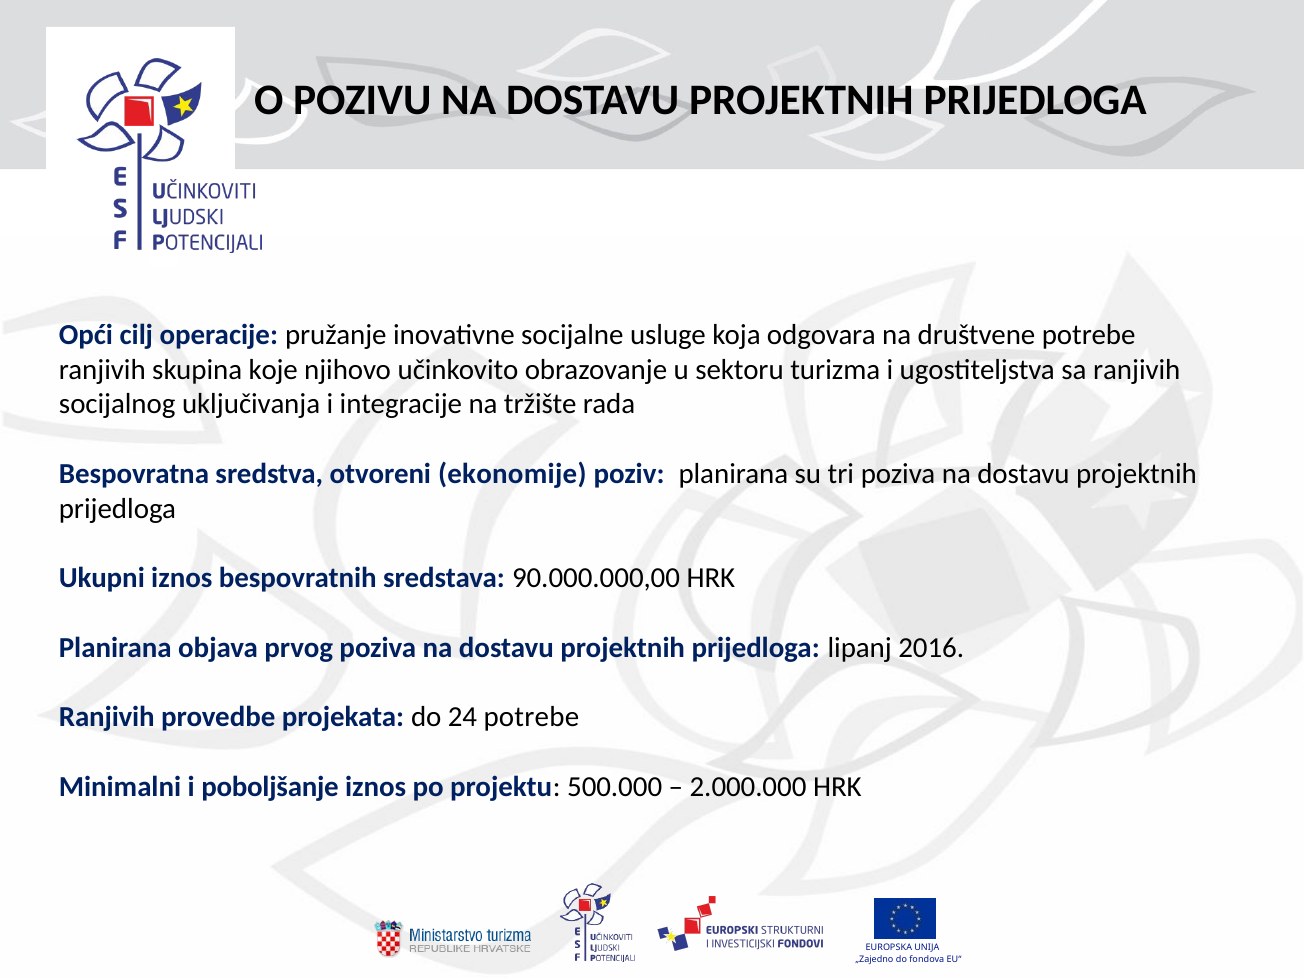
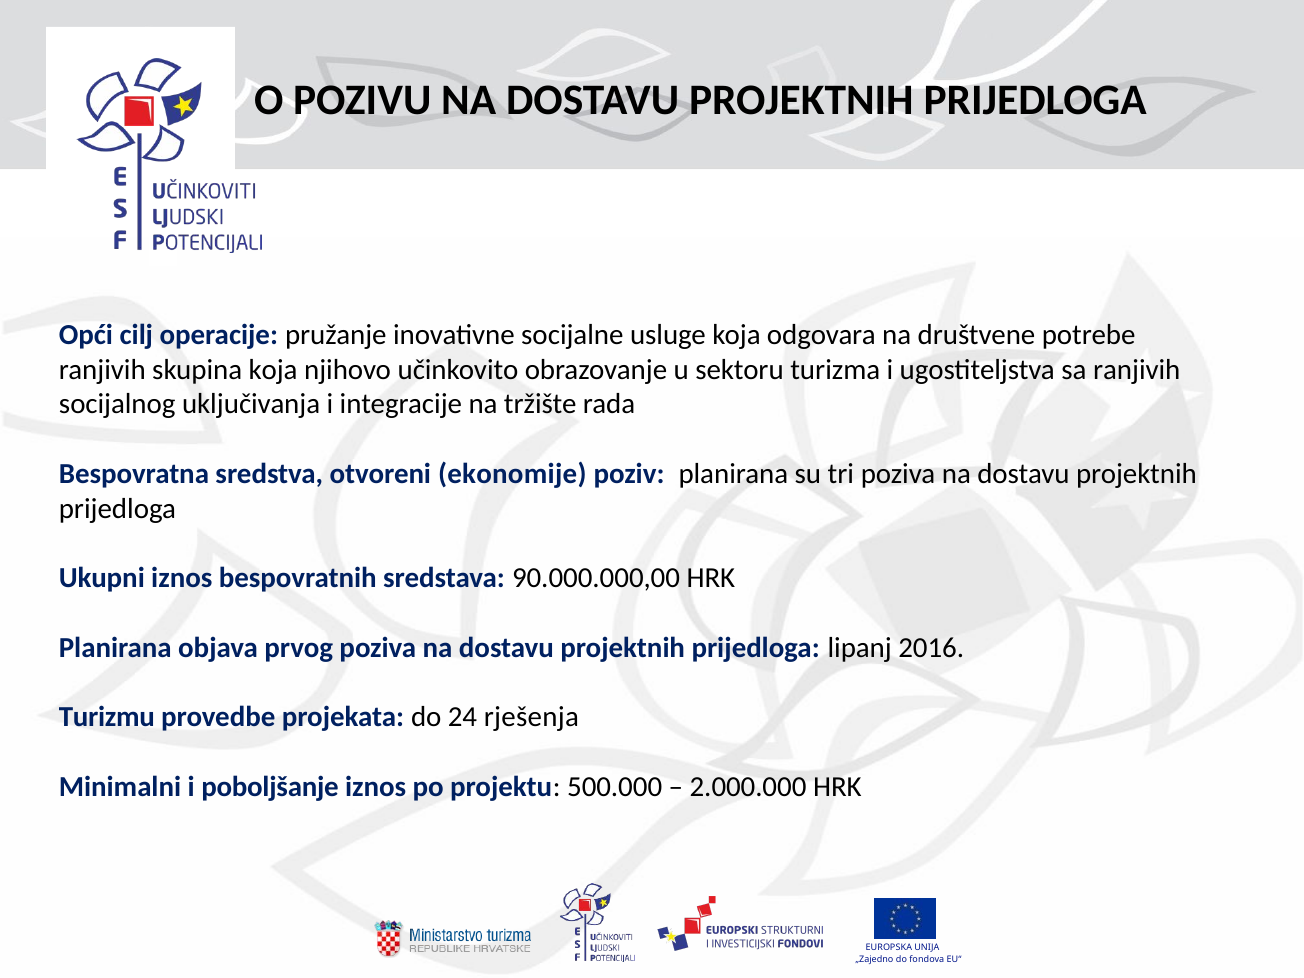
skupina koje: koje -> koja (273, 369)
Ranjivih: Ranjivih -> Turizmu (107, 717)
24 potrebe: potrebe -> rješenja (531, 717)
